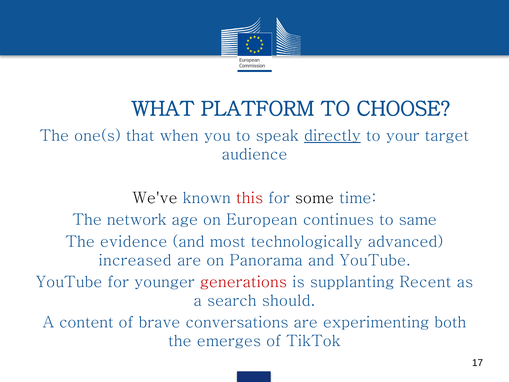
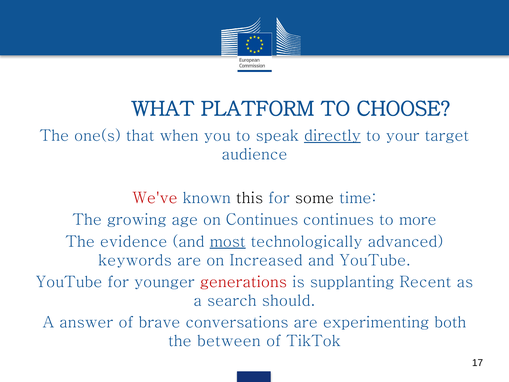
We've colour: black -> red (155, 198)
this colour: red -> black (250, 198)
network: network -> growing (137, 220)
on European: European -> Continues (262, 220)
same: same -> more (418, 220)
most underline: none -> present (228, 241)
increased: increased -> keywords (135, 260)
Panorama: Panorama -> Increased (266, 260)
content: content -> answer (86, 322)
emerges: emerges -> between (229, 341)
